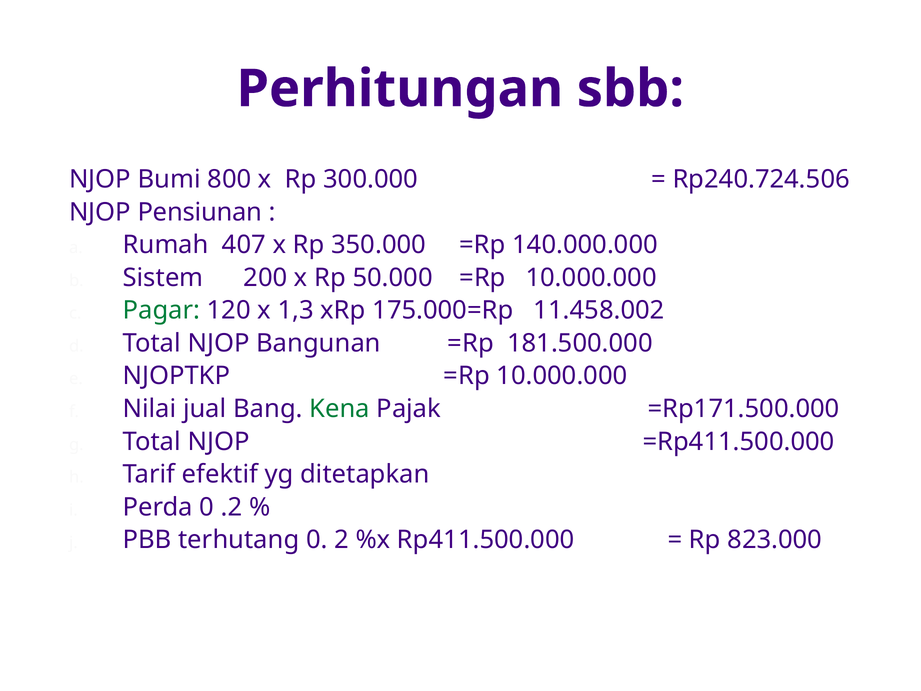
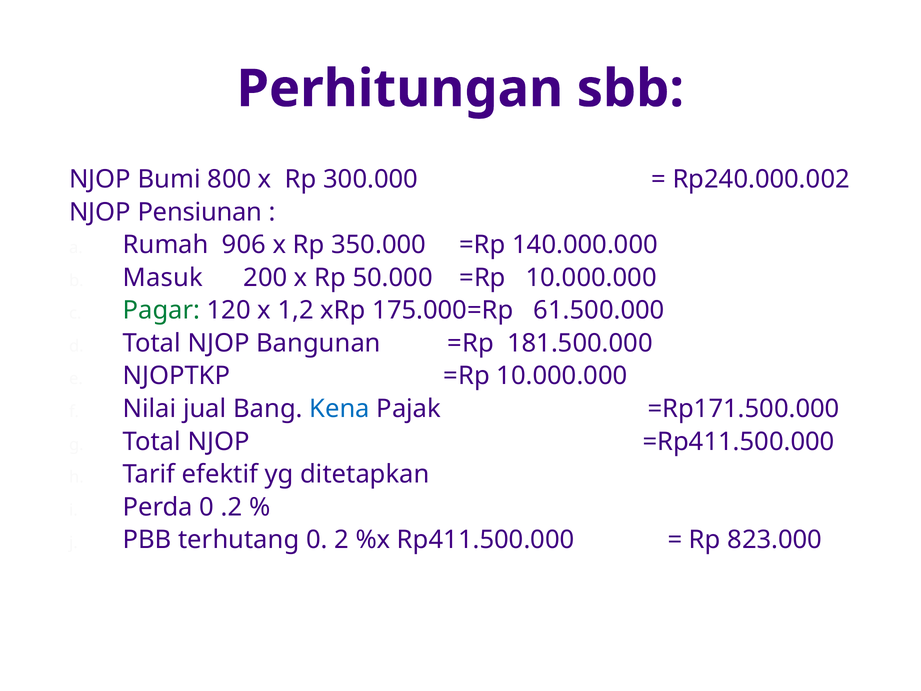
Rp240.724.506: Rp240.724.506 -> Rp240.000.002 (761, 179)
407: 407 -> 906 (244, 245)
Sistem: Sistem -> Masuk (163, 278)
1,3: 1,3 -> 1,2 (296, 310)
11.458.002: 11.458.002 -> 61.500.000 (599, 310)
Kena colour: green -> blue (340, 409)
